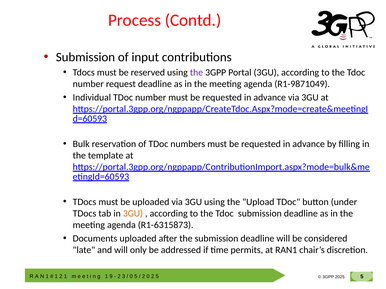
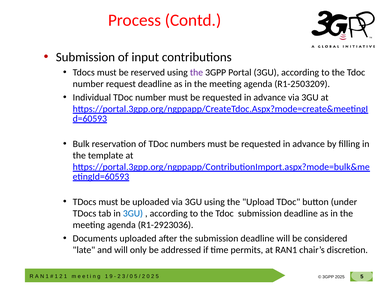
R1-9871049: R1-9871049 -> R1-2503209 (302, 84)
3GU colour: orange -> blue (133, 214)
R1-6315873: R1-6315873 -> R1-2923036 (166, 225)
